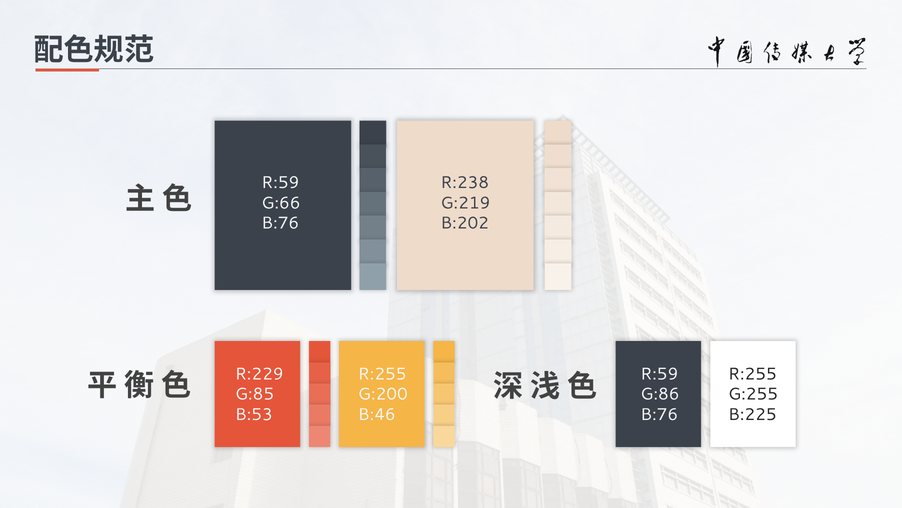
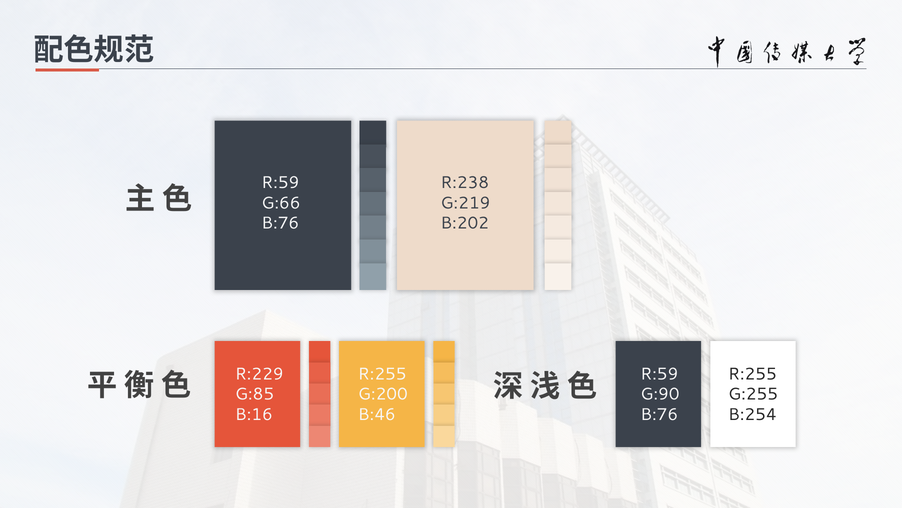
G:86: G:86 -> G:90 (660, 394)
B:53: B:53 -> B:16 (254, 414)
B:225: B:225 -> B:254 (752, 414)
